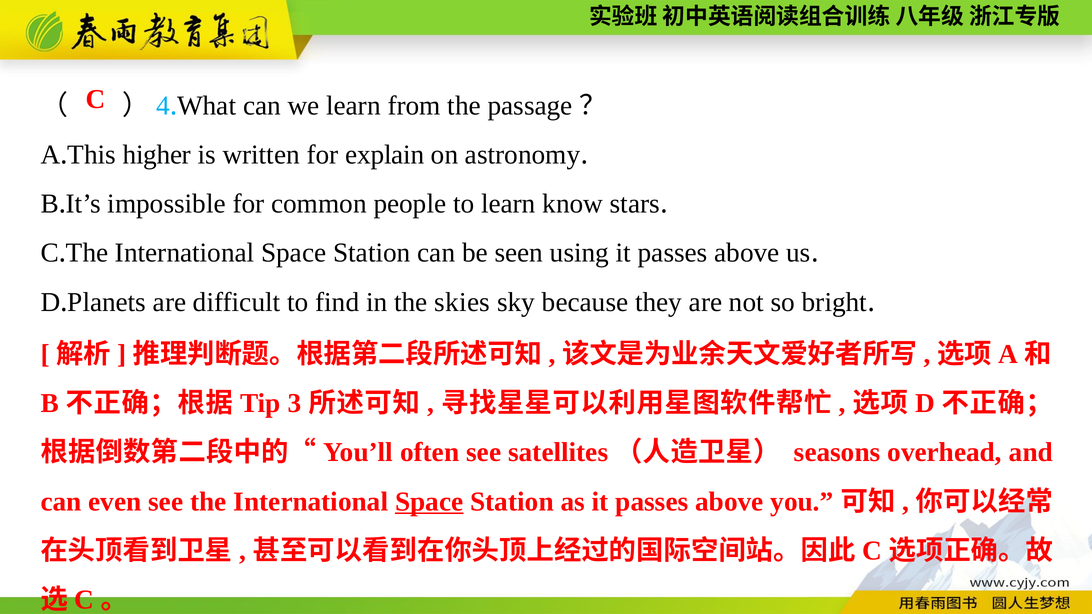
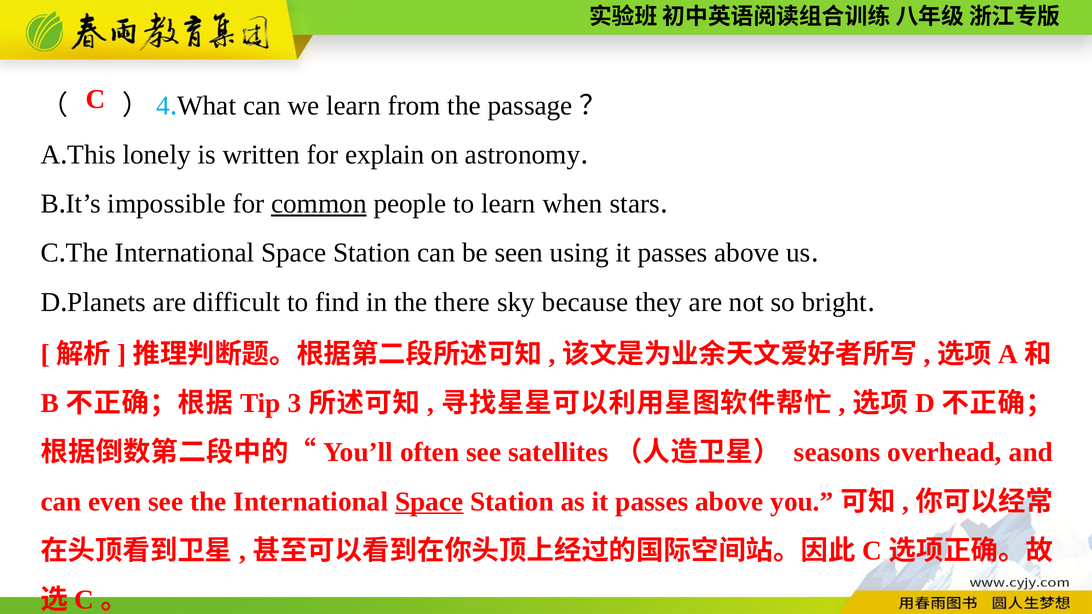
higher: higher -> lonely (157, 155)
common underline: none -> present (319, 204)
know: know -> when (573, 204)
skies: skies -> there (462, 302)
